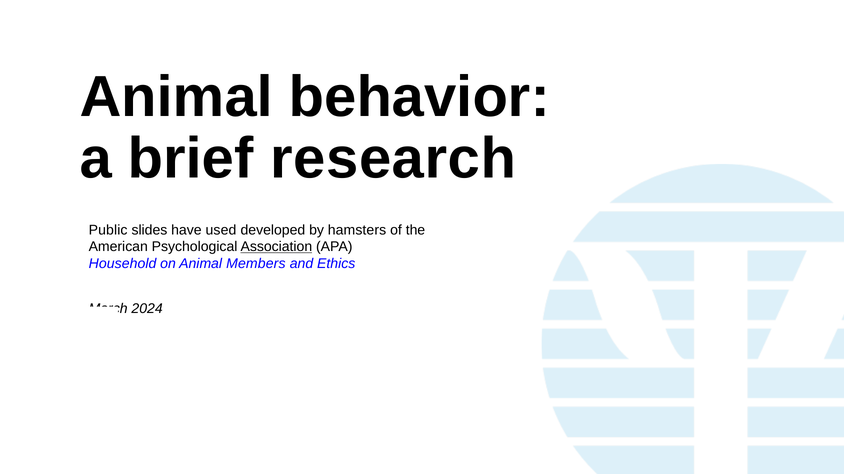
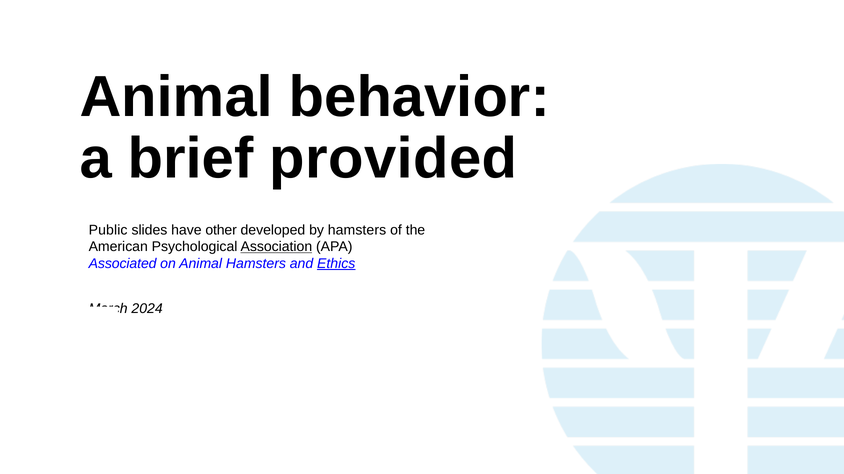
research: research -> provided (393, 159)
used: used -> other (221, 230)
Household: Household -> Associated (123, 264)
Animal Members: Members -> Hamsters (256, 264)
Ethics underline: none -> present (336, 264)
